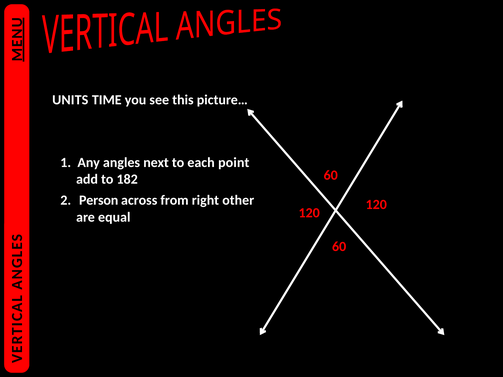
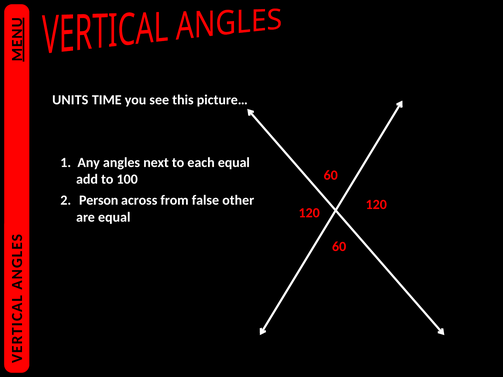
each point: point -> equal (234, 163)
182: 182 -> 100 (127, 179)
right: right -> false (205, 200)
